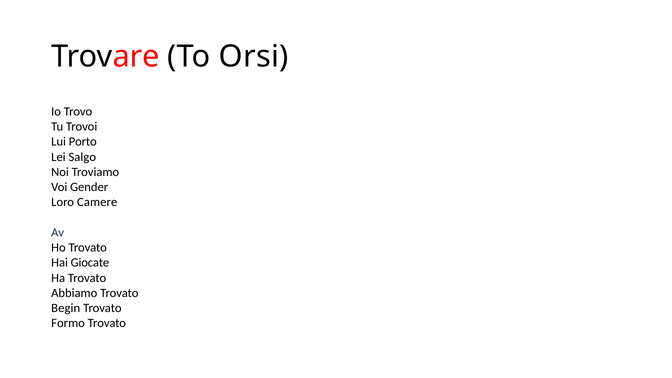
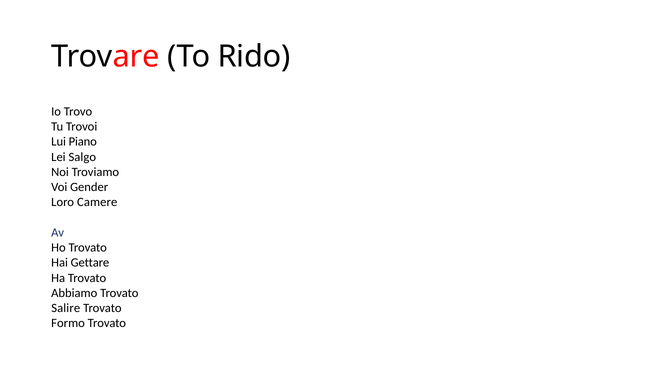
Orsi: Orsi -> Rido (254, 56)
Porto: Porto -> Piano (83, 142)
Giocate: Giocate -> Gettare (90, 263)
Begin: Begin -> Salire (66, 308)
